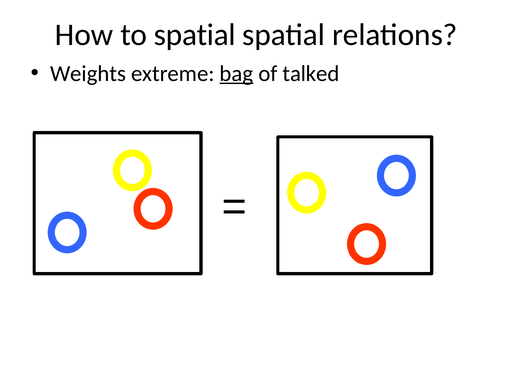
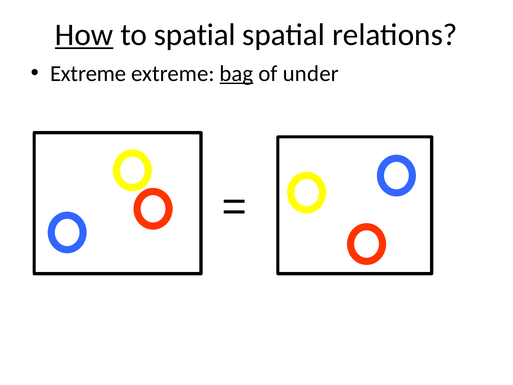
How underline: none -> present (84, 35)
Weights: Weights -> Extreme (88, 73)
talked: talked -> under (311, 73)
